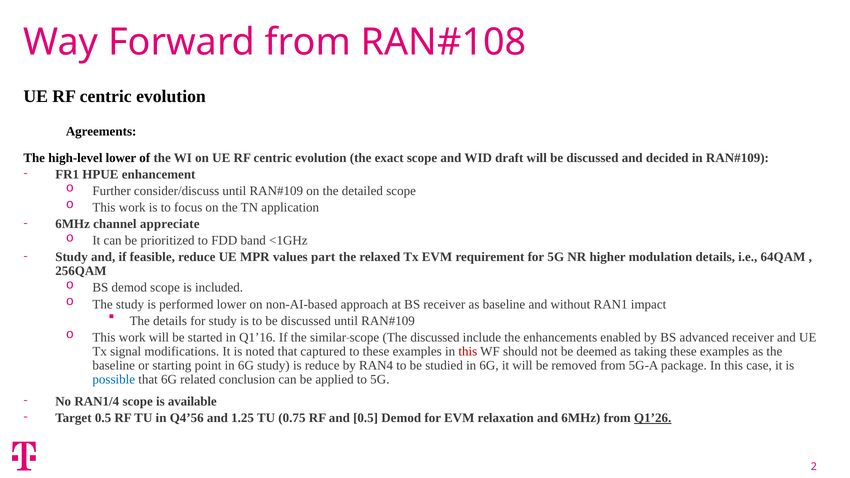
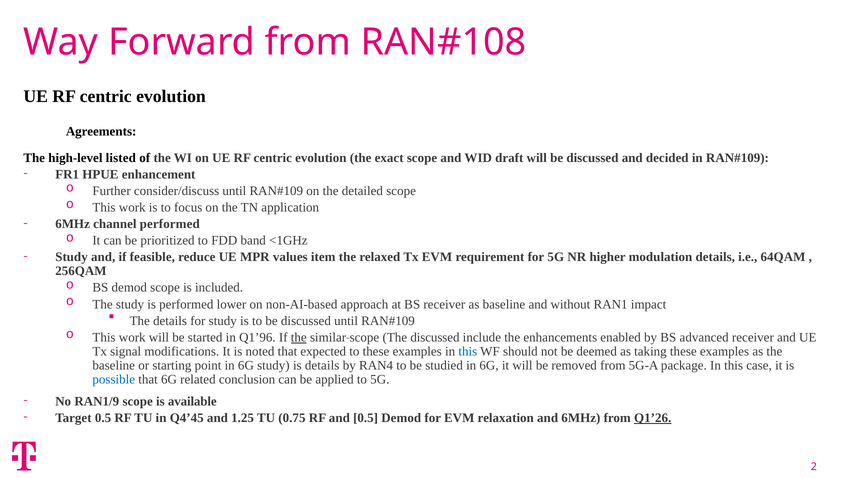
high-level lower: lower -> listed (121, 158)
channel appreciate: appreciate -> performed (170, 224)
part: part -> item (323, 257)
Q1’16: Q1’16 -> Q1’96 (257, 337)
the underline: none -> present (299, 337)
captured: captured -> expected (323, 352)
this colour: red -> blue (468, 352)
is reduce: reduce -> details (322, 366)
RAN1/4: RAN1/4 -> RAN1/9 (97, 401)
Q4’56: Q4’56 -> Q4’45 (187, 418)
